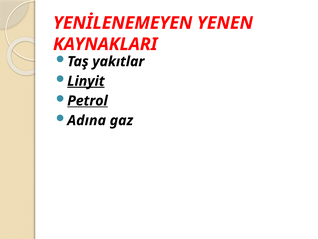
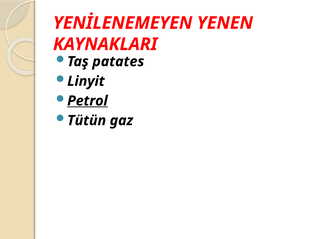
yakıtlar: yakıtlar -> patates (118, 61)
Linyit underline: present -> none (86, 81)
Adına: Adına -> Tütün (87, 120)
